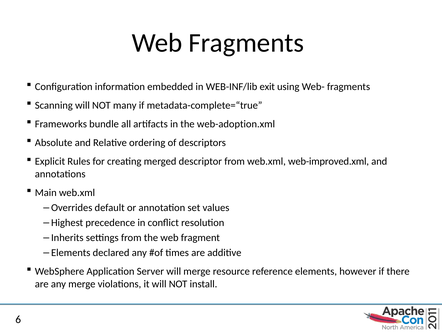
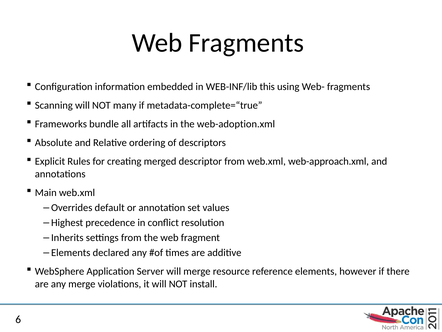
exit: exit -> this (267, 87)
web-improved.xml: web-improved.xml -> web-approach.xml (329, 161)
